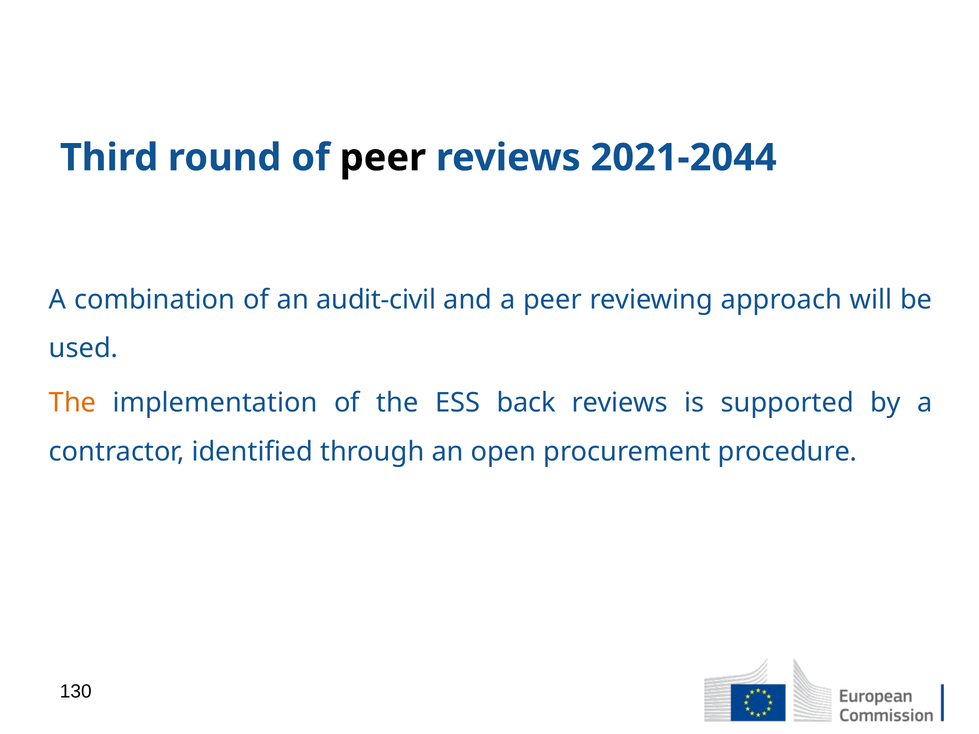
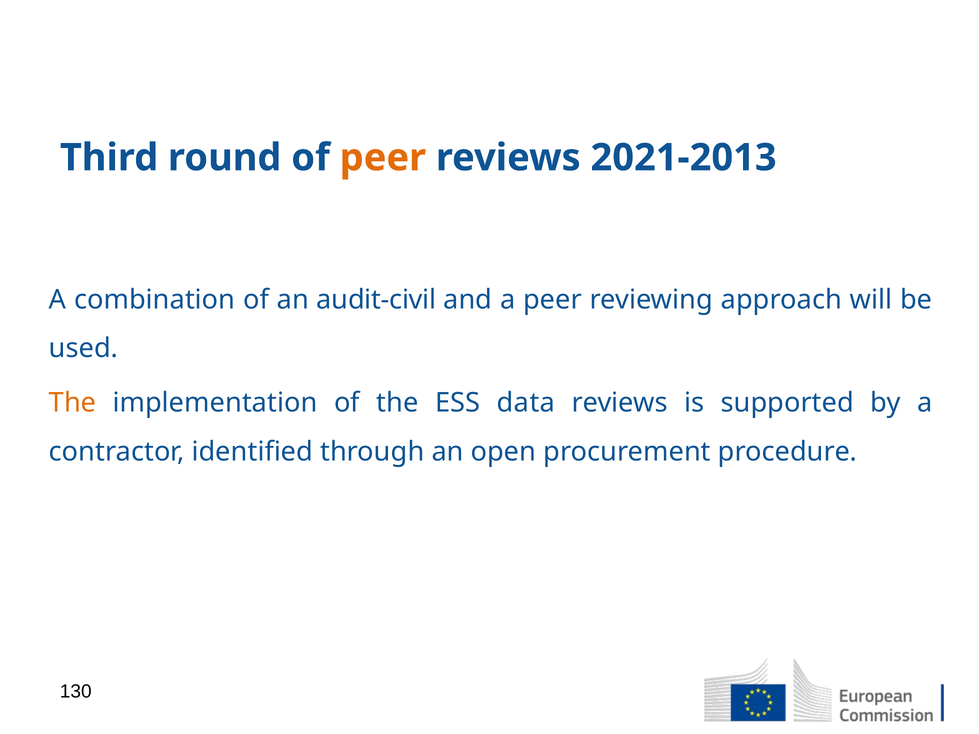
peer colour: black -> orange (383, 158)
2021-2044: 2021-2044 -> 2021-2013 (684, 158)
back: back -> data (526, 403)
